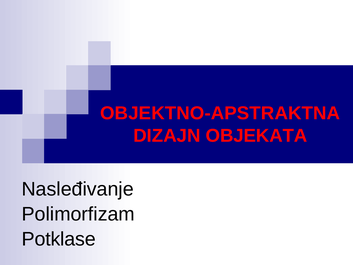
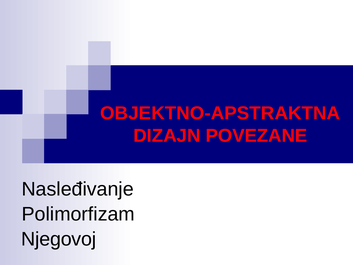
OBJEKATA: OBJEKATA -> POVEZANE (257, 136)
Potklase: Potklase -> Njegovoj (59, 239)
